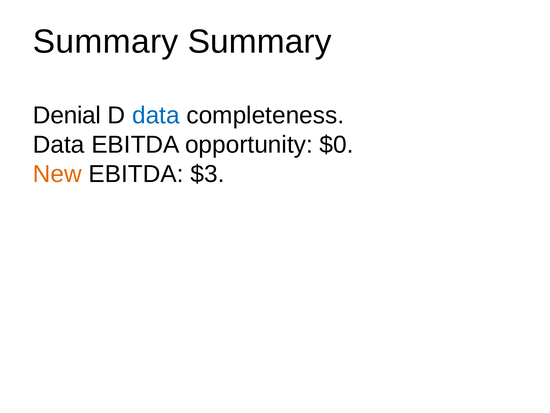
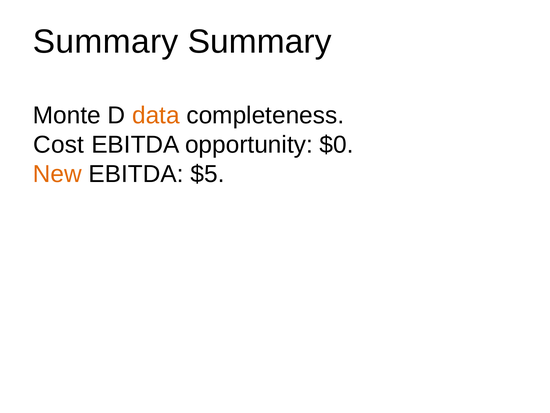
Denial: Denial -> Monte (67, 115)
data colour: blue -> orange (156, 115)
Data: Data -> Cost (59, 145)
$3: $3 -> $5 (207, 174)
